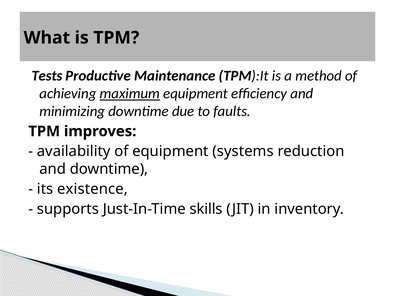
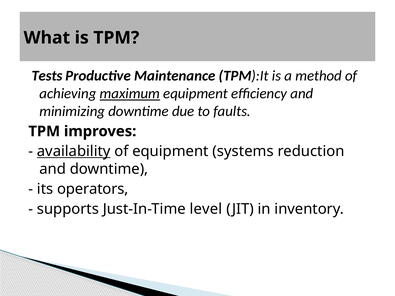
availability underline: none -> present (74, 151)
existence: existence -> operators (93, 189)
skills: skills -> level (206, 209)
